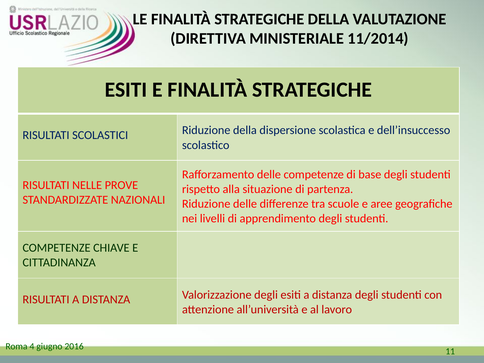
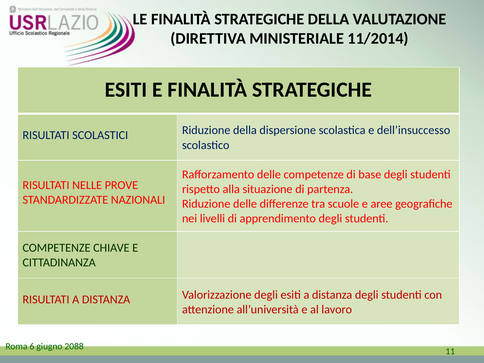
4: 4 -> 6 (32, 346)
2016: 2016 -> 2088 (74, 346)
